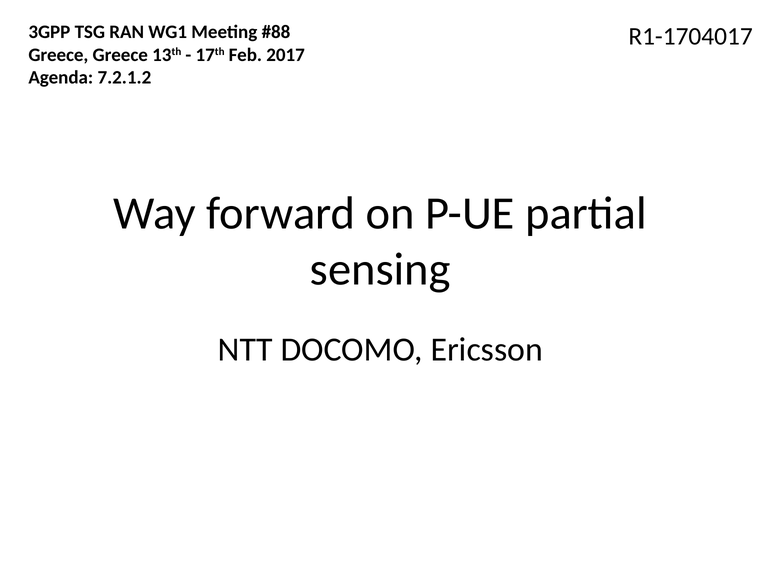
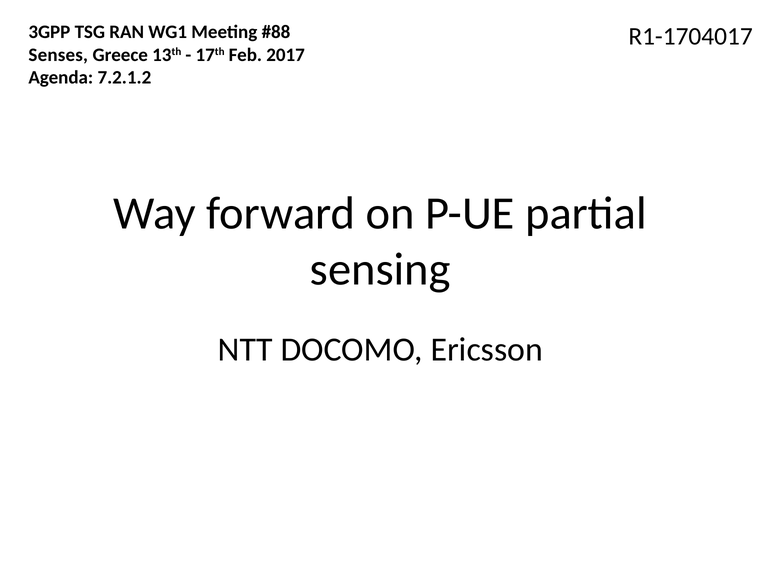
Greece: Greece -> Senses (58, 55)
